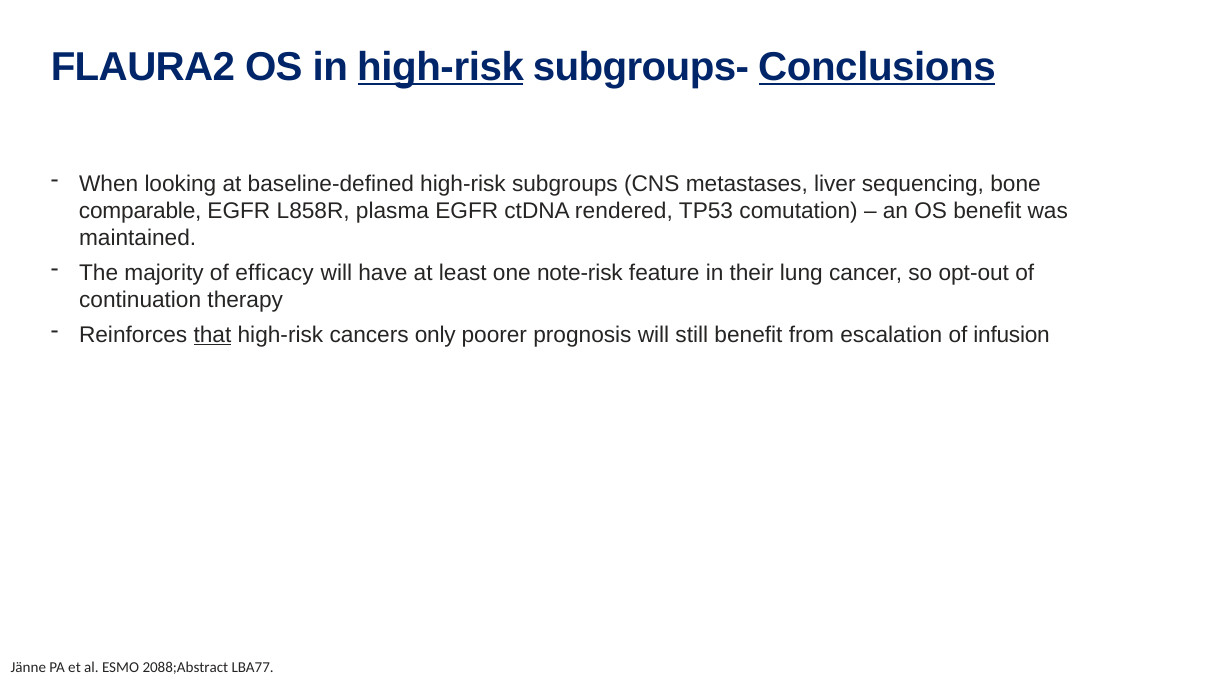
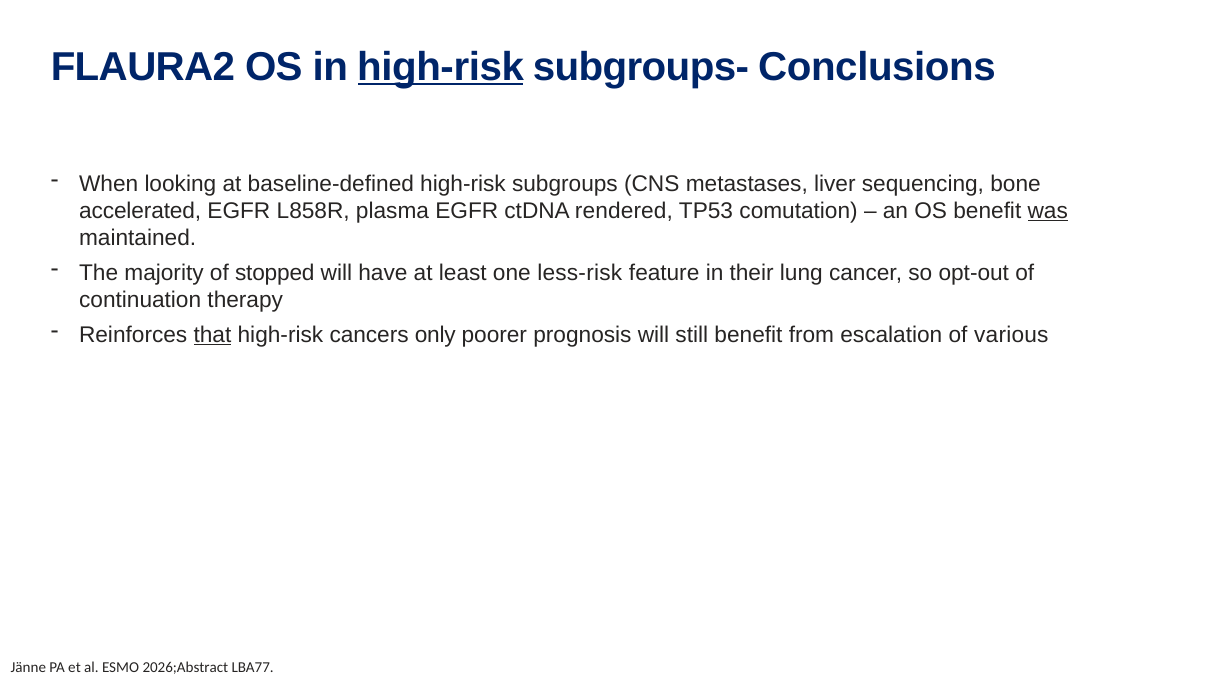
Conclusions underline: present -> none (877, 67)
comparable: comparable -> accelerated (140, 211)
was underline: none -> present (1048, 211)
efficacy: efficacy -> stopped (275, 273)
note-risk: note-risk -> less-risk (580, 273)
infusion: infusion -> various (1011, 335)
2088;Abstract: 2088;Abstract -> 2026;Abstract (185, 667)
